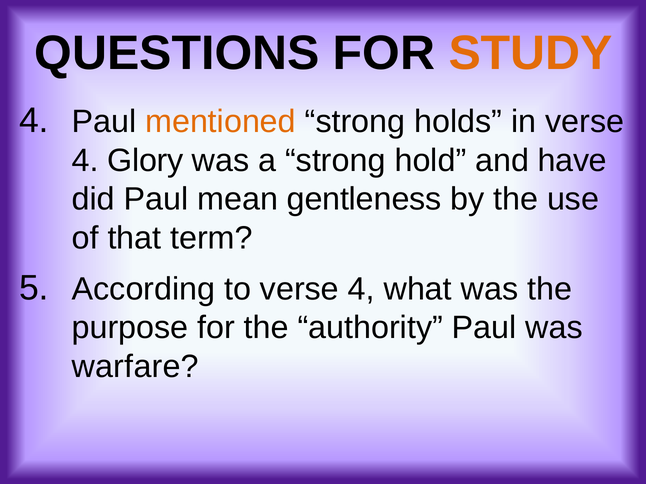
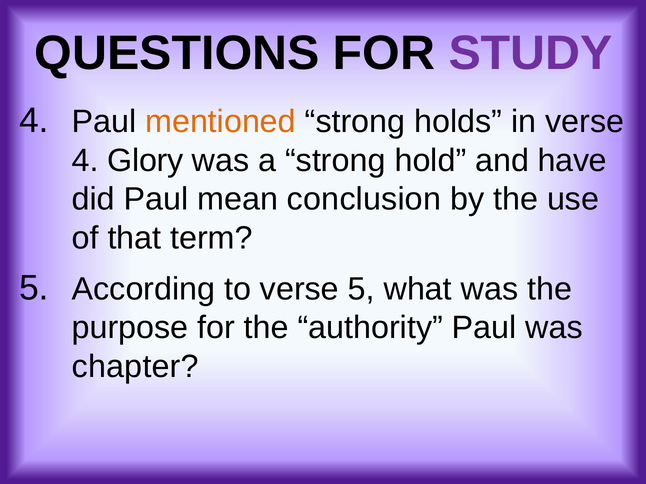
STUDY colour: orange -> purple (531, 53)
gentleness: gentleness -> conclusion (364, 199)
to verse 4: 4 -> 5 (361, 289)
warfare: warfare -> chapter (135, 367)
